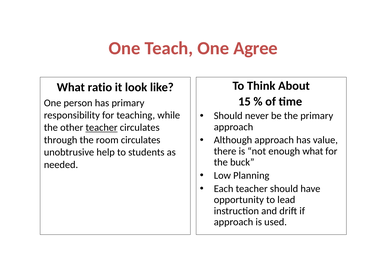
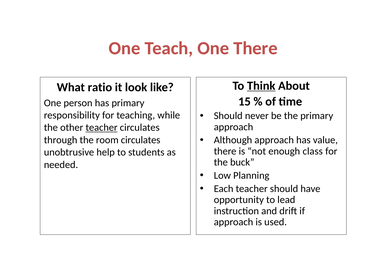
One Agree: Agree -> There (255, 48)
Think underline: none -> present (261, 86)
enough what: what -> class (313, 151)
